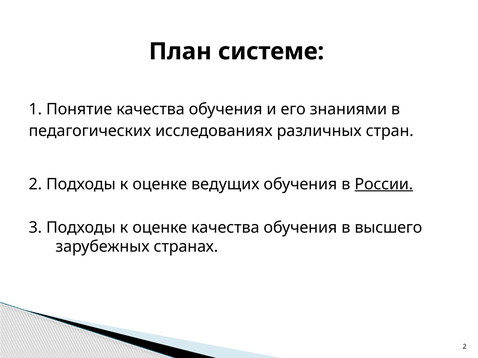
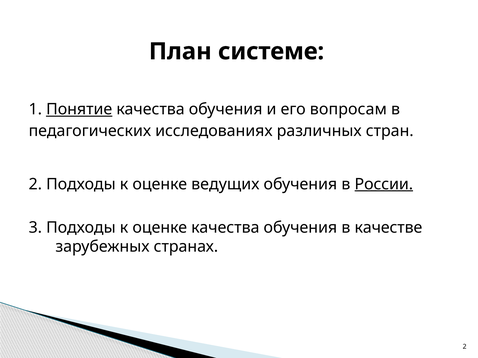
Понятие underline: none -> present (79, 109)
знаниями: знаниями -> вопросам (348, 109)
высшего: высшего -> качестве (388, 228)
